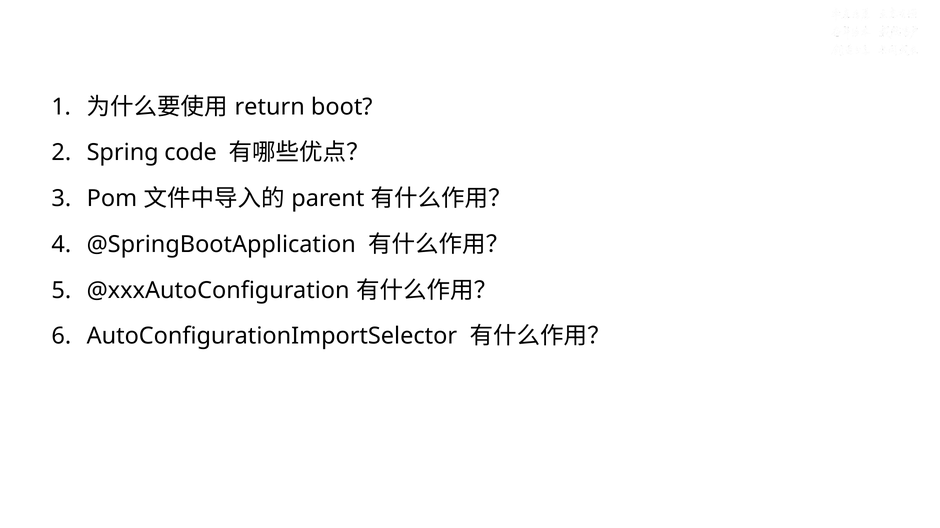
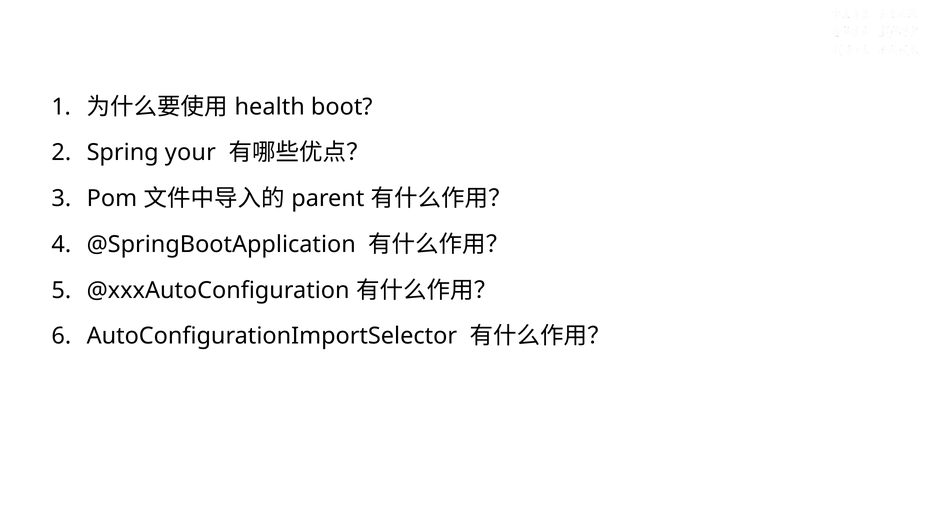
return: return -> health (270, 107)
code: code -> your (190, 153)
